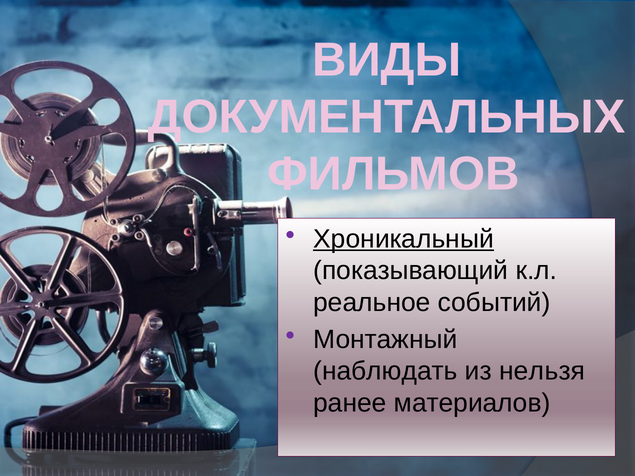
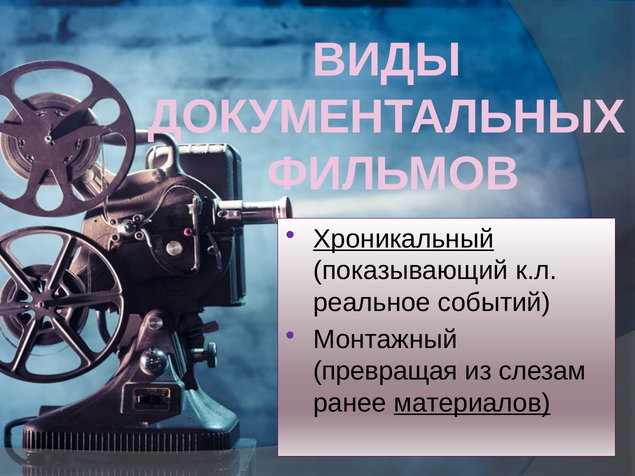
наблюдать: наблюдать -> превращая (386, 371)
нельзя: нельзя -> слезам (542, 371)
материалов underline: none -> present (472, 403)
